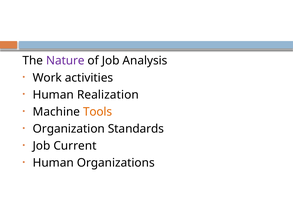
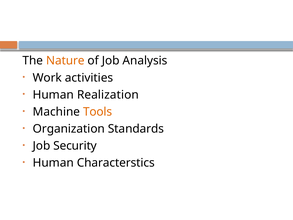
Nature colour: purple -> orange (65, 61)
Current: Current -> Security (75, 146)
Organizations: Organizations -> Characterstics (116, 163)
